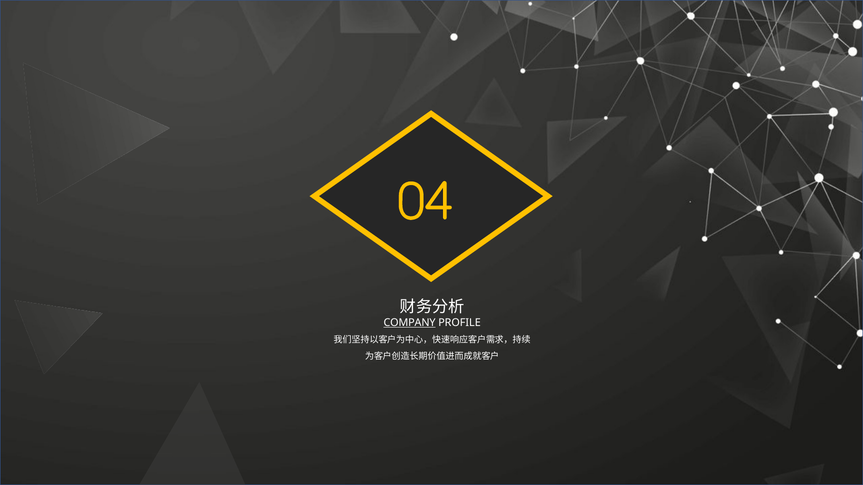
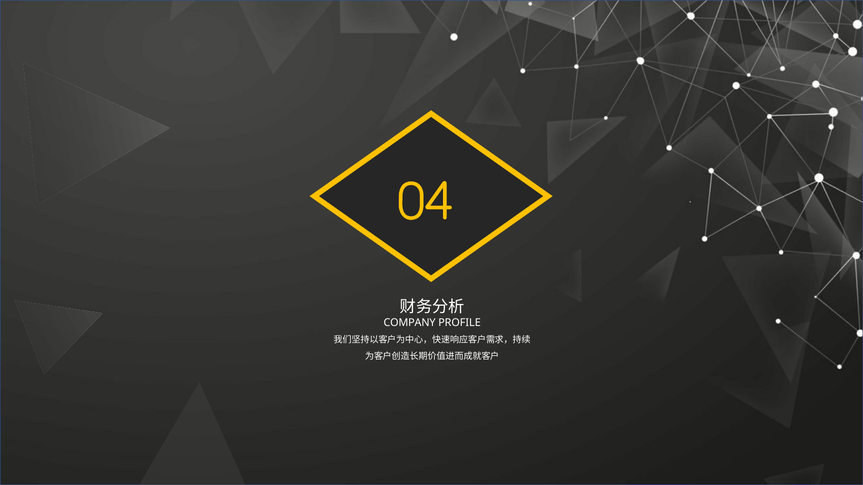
COMPANY underline: present -> none (410, 323)
